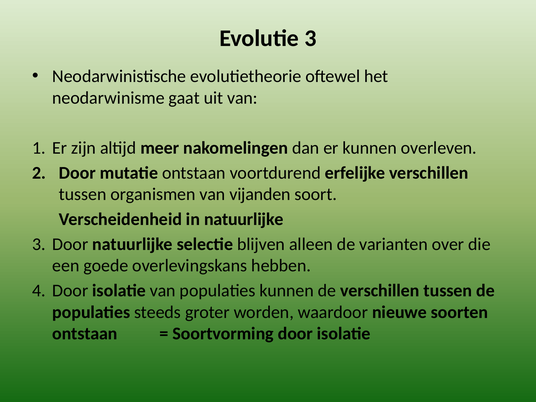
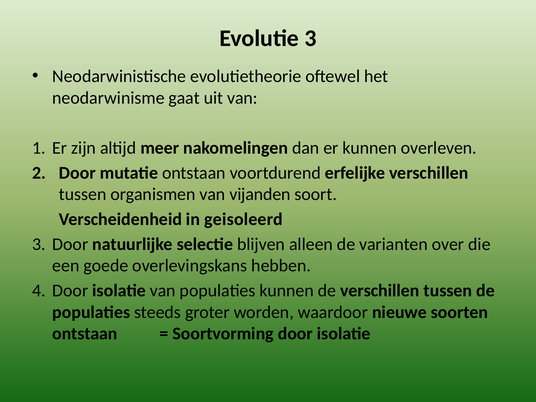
in natuurlijke: natuurlijke -> geisoleerd (244, 219)
